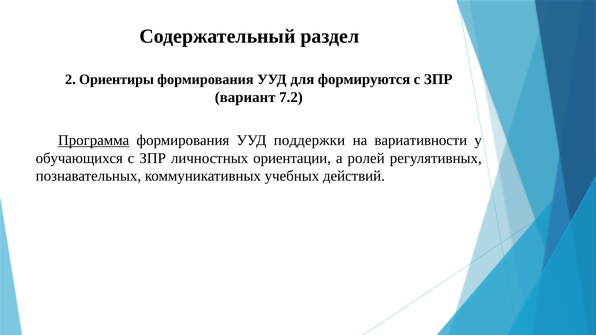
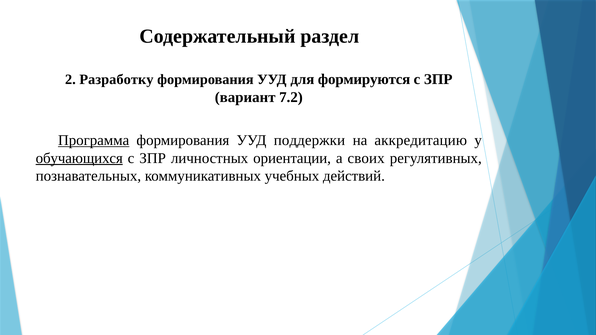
Ориентиры: Ориентиры -> Разработку (116, 80)
вариативности: вариативности -> аккредитацию (421, 140)
обучающихся underline: none -> present (79, 158)
ролей: ролей -> своих (366, 158)
